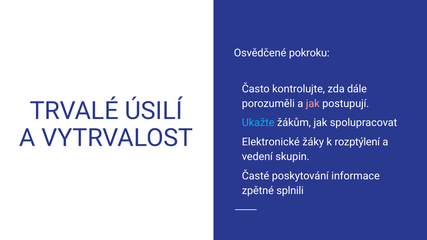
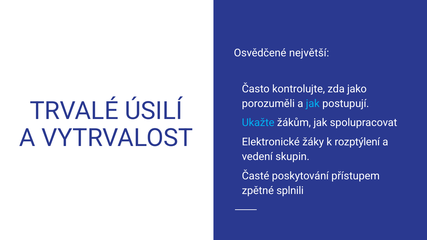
pokroku: pokroku -> největší (309, 53)
dále: dále -> jako (357, 89)
jak colour: pink -> light blue (313, 104)
informace: informace -> přístupem (356, 176)
